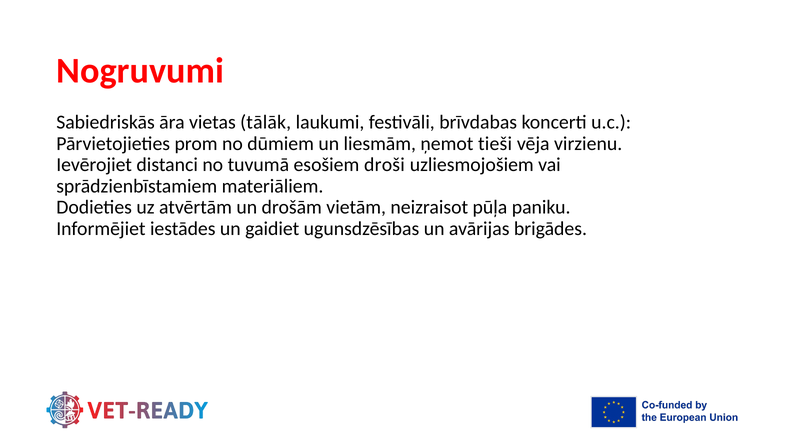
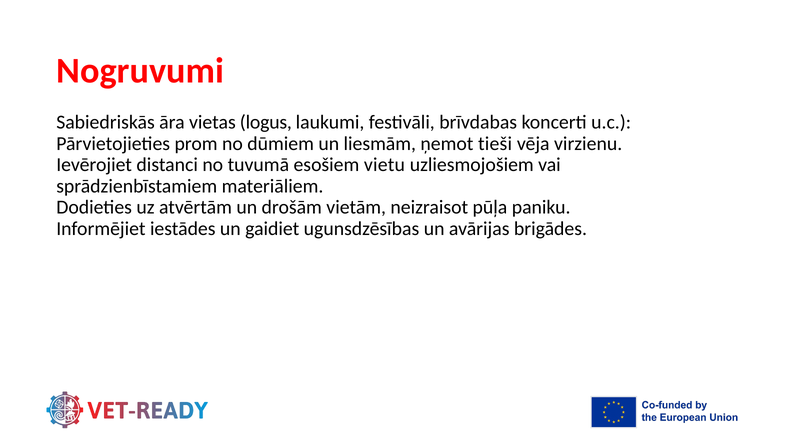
tālāk: tālāk -> logus (266, 122)
droši: droši -> vietu (384, 165)
